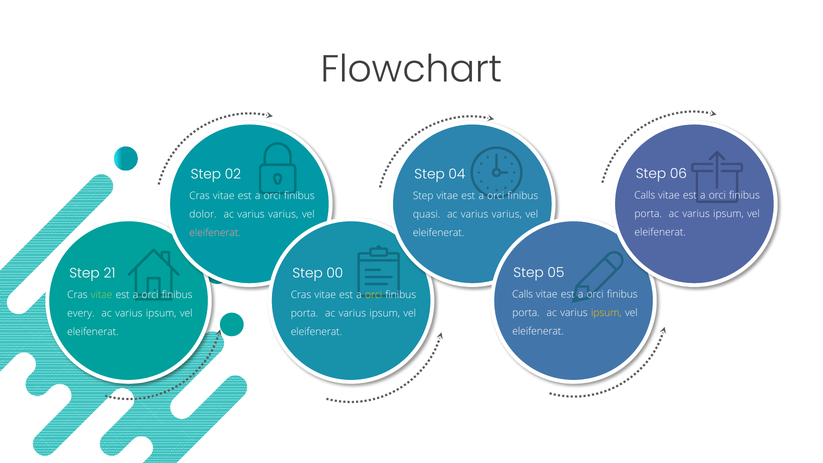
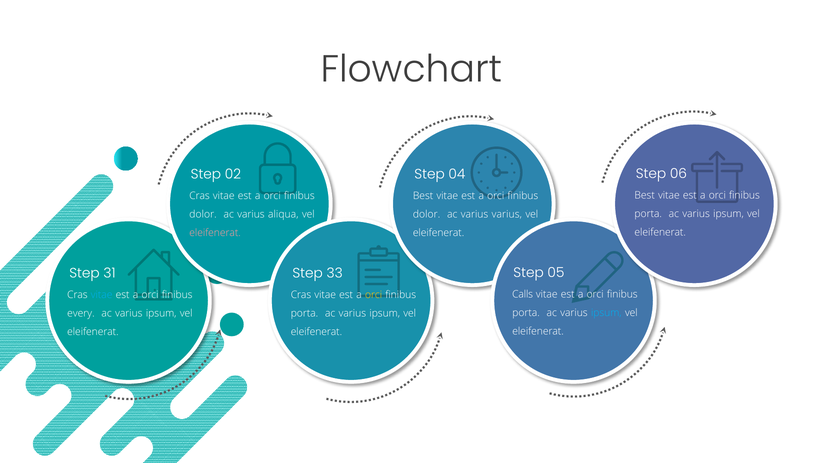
Calls: Calls -> Best (645, 195)
Step: Step -> Best (423, 196)
varius: varius -> aliqua (283, 214)
quasi: quasi -> dolor (427, 214)
21: 21 -> 31 (110, 273)
00: 00 -> 33 (335, 273)
vitae colour: light green -> light blue (102, 295)
ipsum colour: yellow -> light blue (606, 313)
